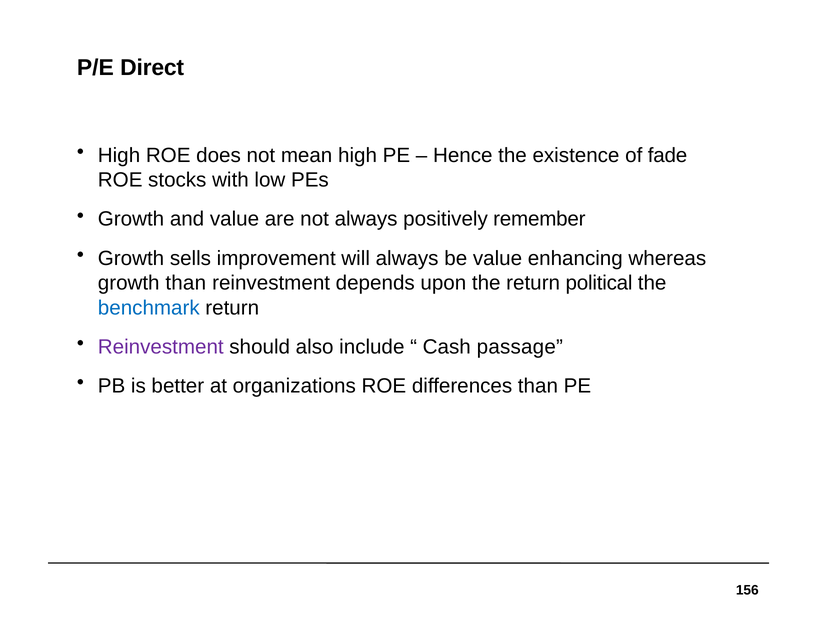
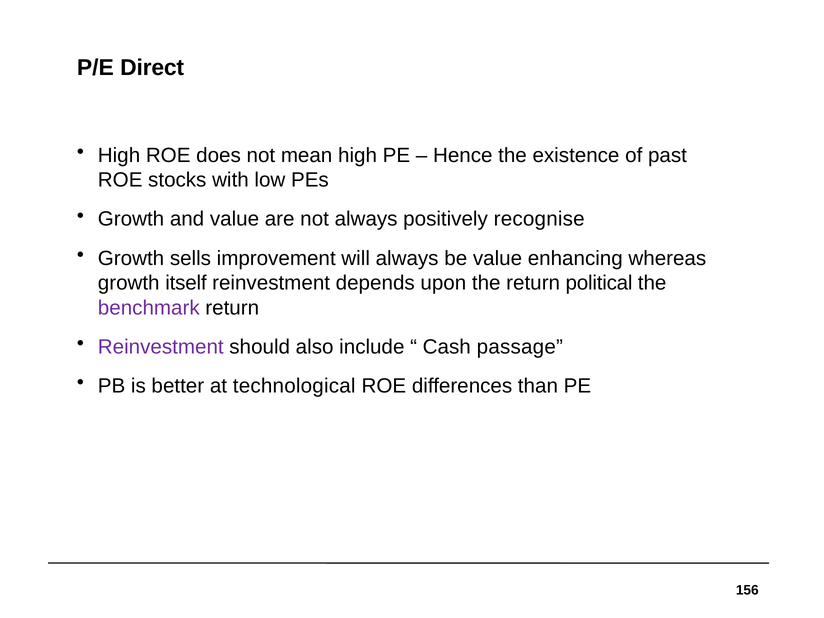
fade: fade -> past (667, 155)
remember: remember -> recognise (539, 219)
growth than: than -> itself (186, 283)
benchmark colour: blue -> purple (149, 308)
organizations: organizations -> technological (294, 386)
